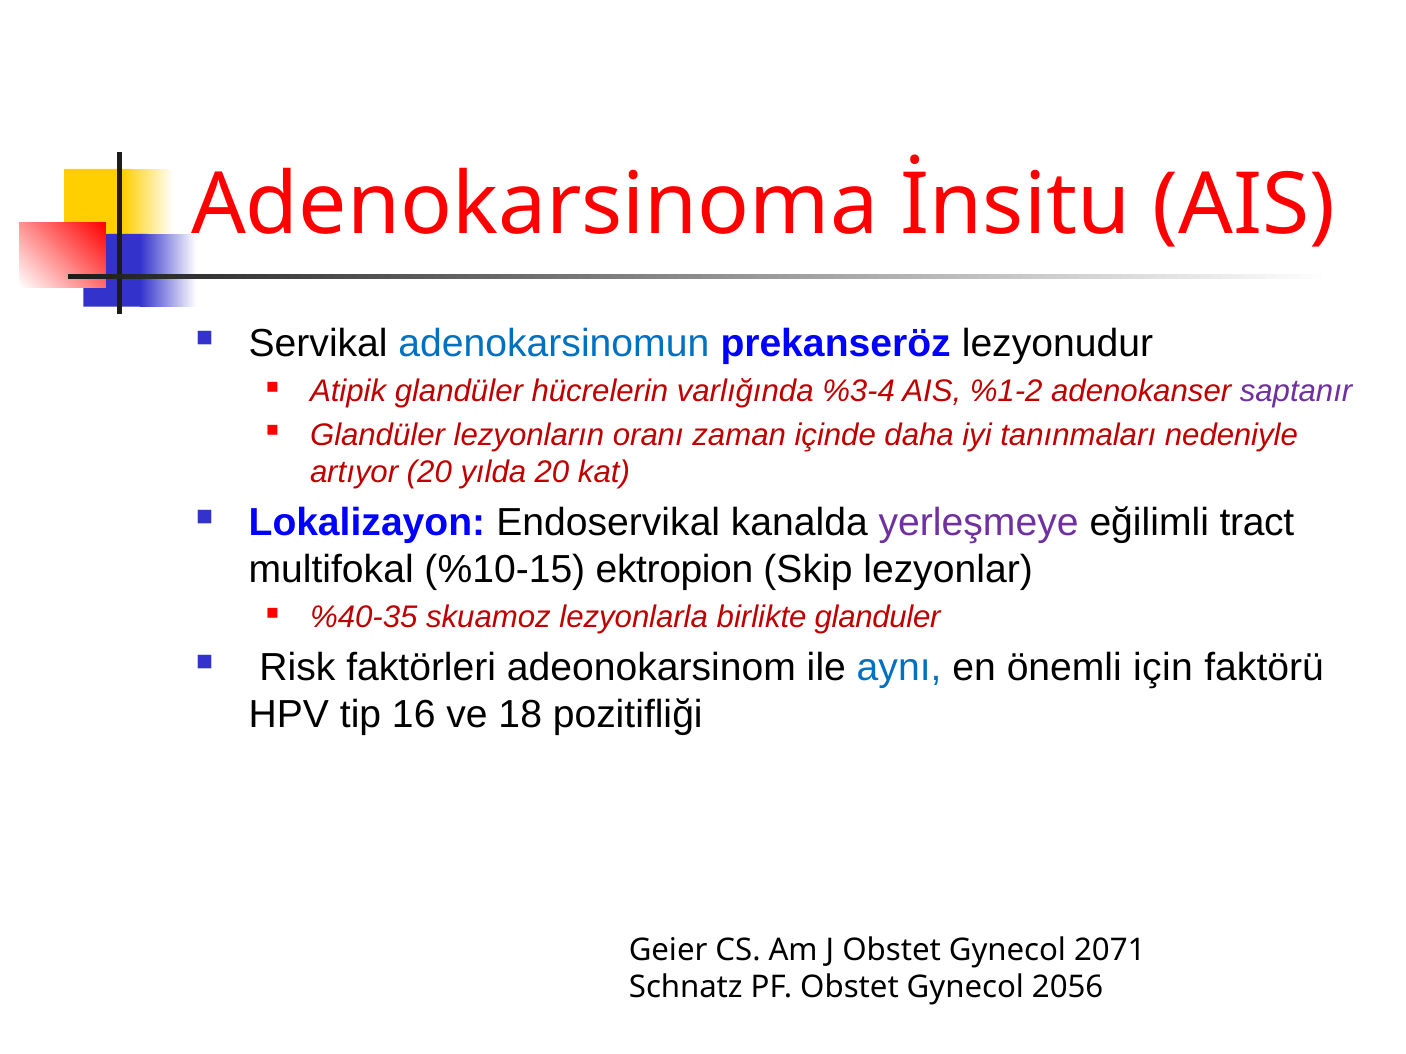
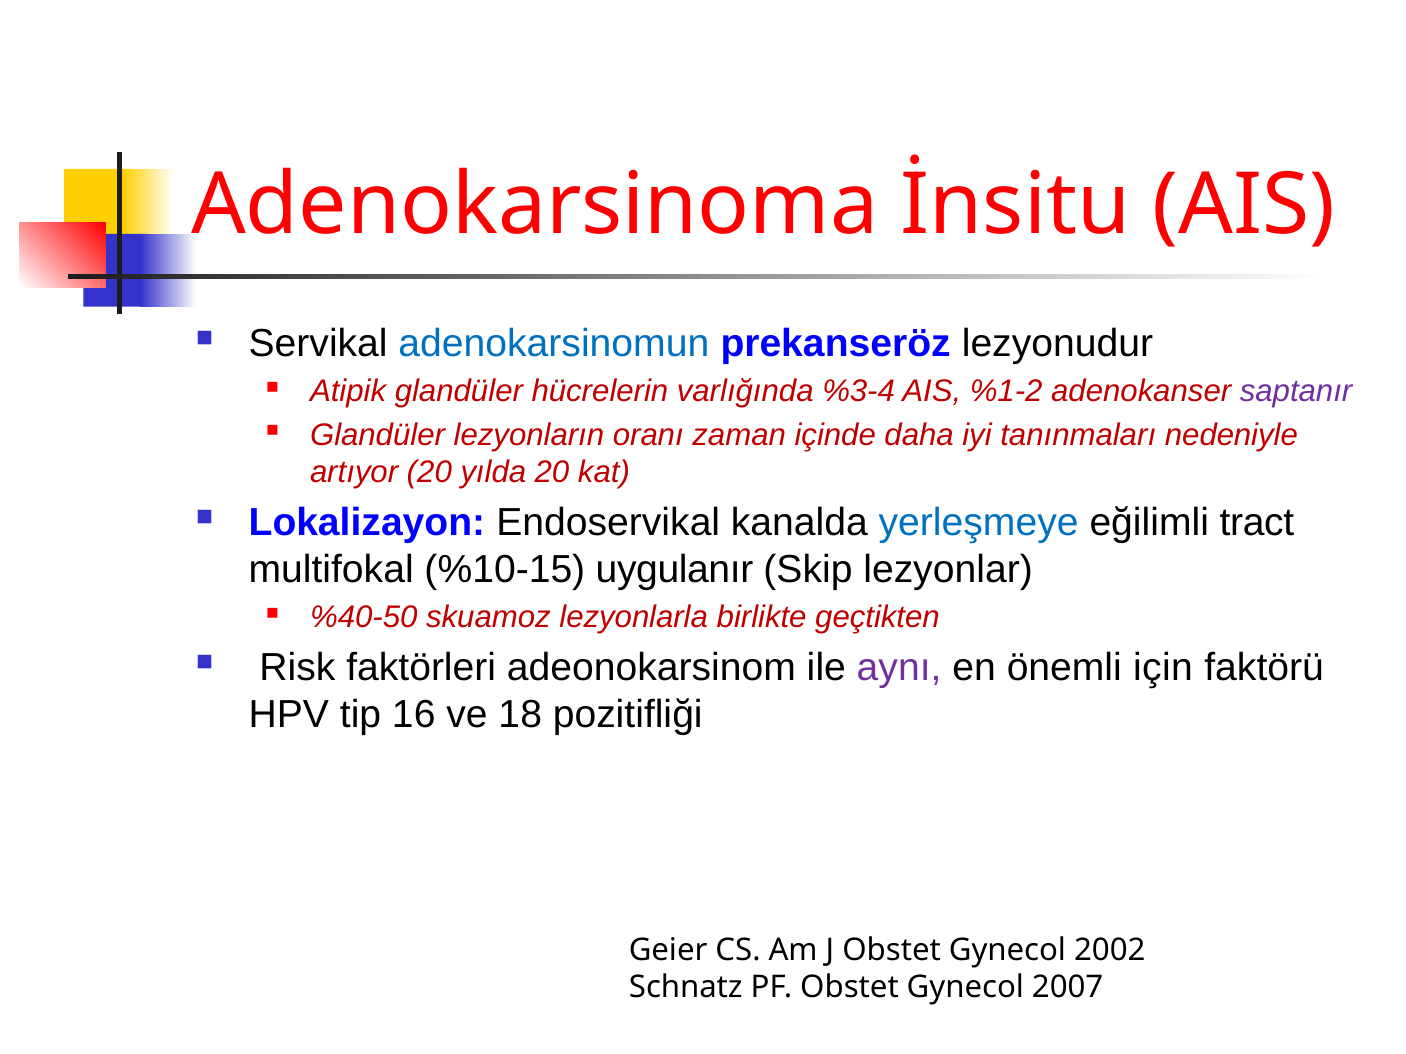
yerleşmeye colour: purple -> blue (979, 523)
ektropion: ektropion -> uygulanır (674, 570)
%40-35: %40-35 -> %40-50 (364, 618)
glanduler: glanduler -> geçtikten (877, 618)
aynı colour: blue -> purple (899, 668)
2071: 2071 -> 2002 (1110, 950)
2056: 2056 -> 2007 (1068, 988)
